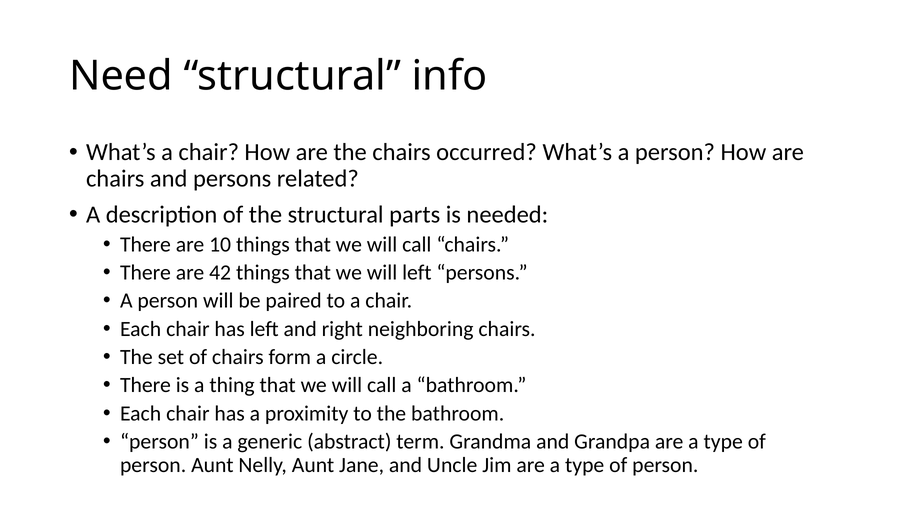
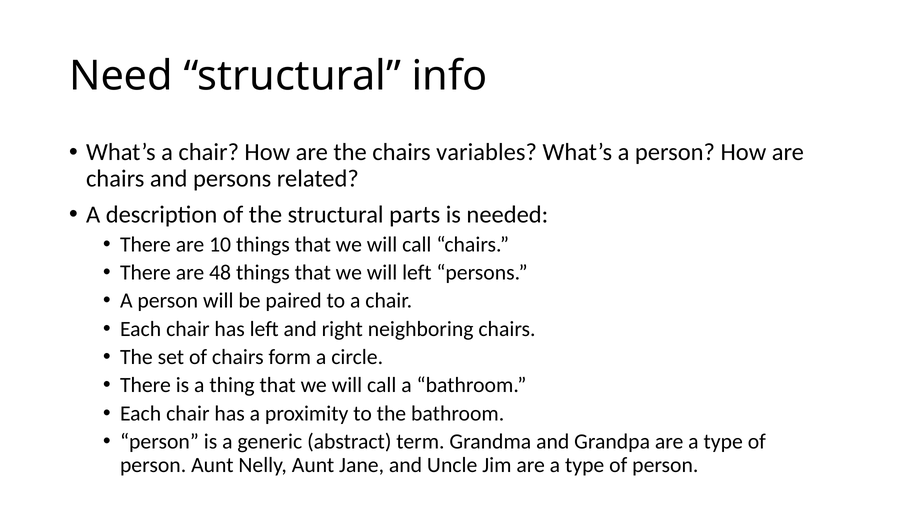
occurred: occurred -> variables (487, 152)
42: 42 -> 48 (220, 272)
